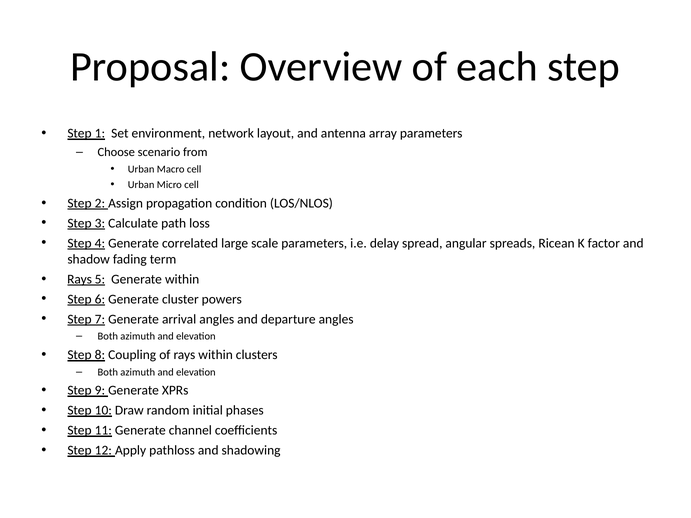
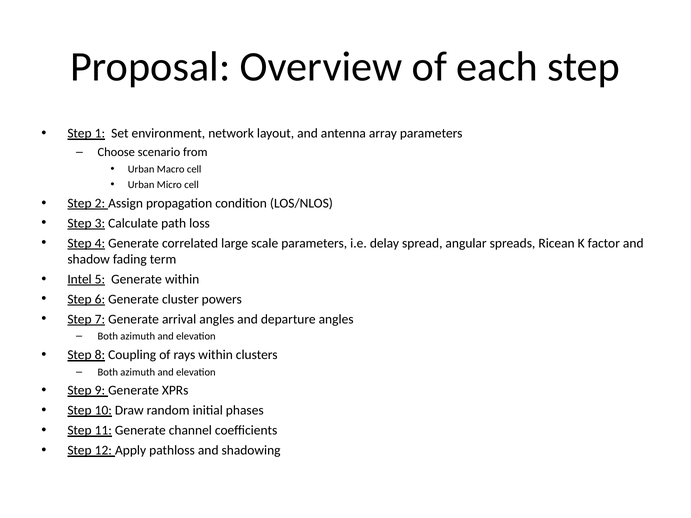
Rays: Rays -> Intel (80, 279)
